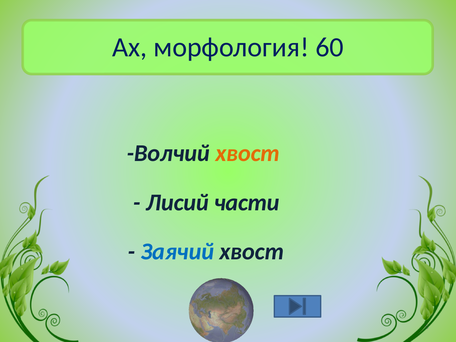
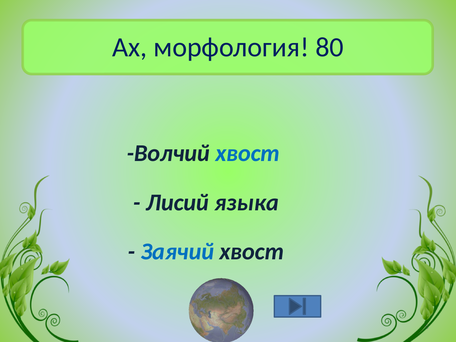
60: 60 -> 80 (329, 47)
хвост colour: orange -> blue (248, 153)
части: части -> языка (247, 202)
